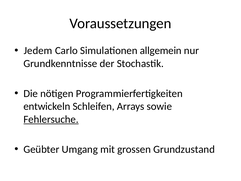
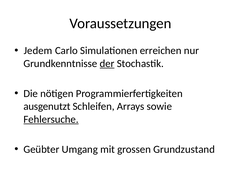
allgemein: allgemein -> erreichen (161, 51)
der underline: none -> present (107, 63)
entwickeln: entwickeln -> ausgenutzt (47, 106)
